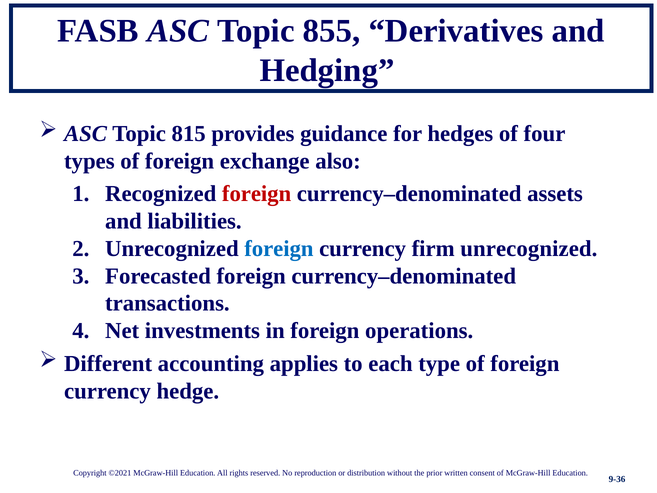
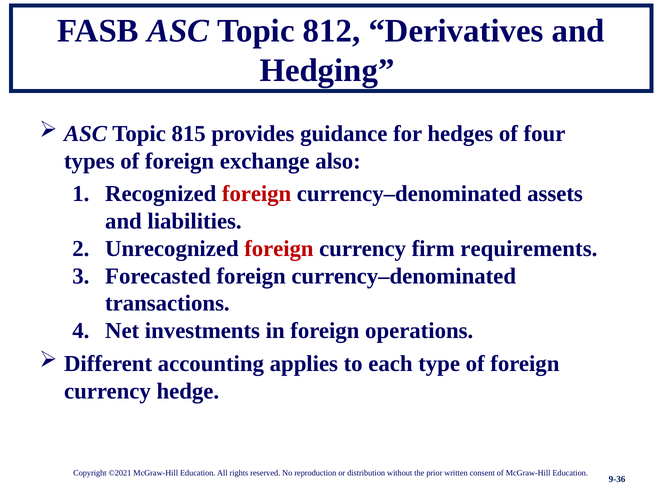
855: 855 -> 812 (332, 31)
foreign colour: blue -> red (279, 248)
firm unrecognized: unrecognized -> requirements (529, 248)
